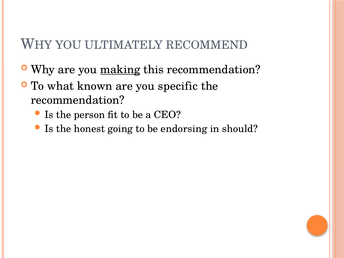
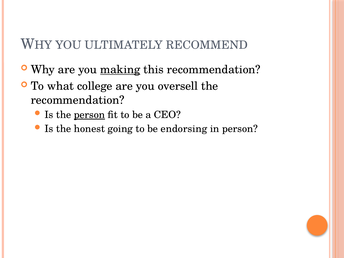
known: known -> college (95, 86)
specific: specific -> oversell (178, 86)
person underline: none -> present (89, 115)
in should: should -> person (240, 129)
